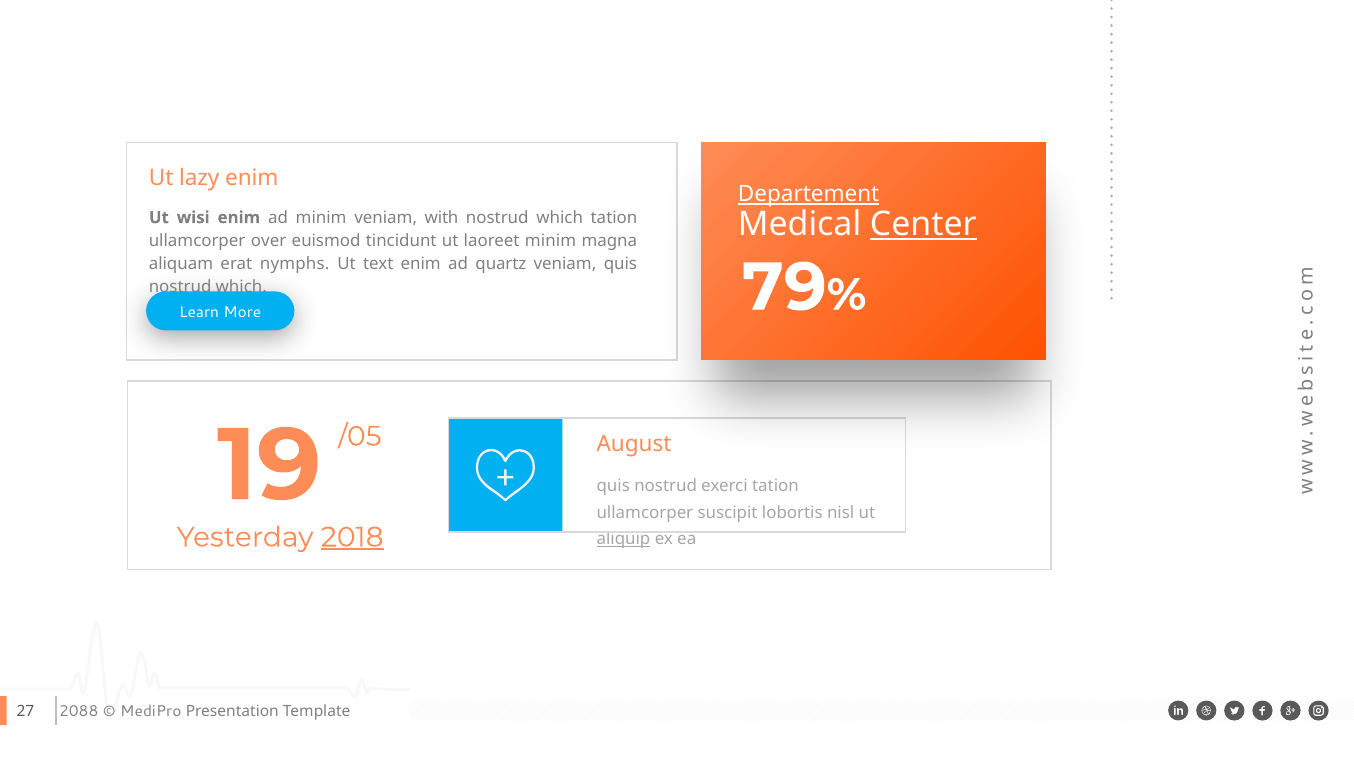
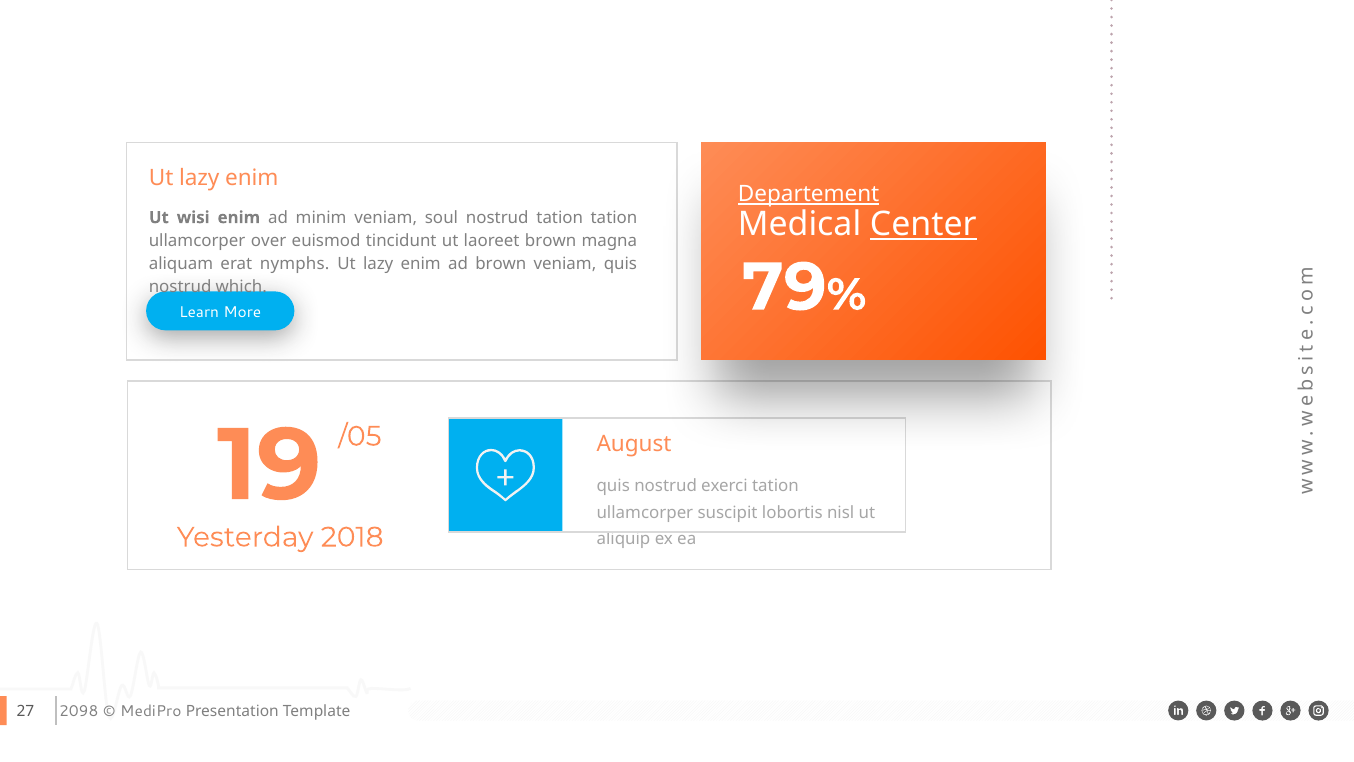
with: with -> soul (441, 217)
which: which -> tation (560, 217)
laoreet minim: minim -> brown (551, 241)
text: text -> lazy (378, 264)
ad quartz: quartz -> brown (501, 264)
2018 underline: present -> none (352, 537)
aliquip underline: present -> none (623, 539)
2088: 2088 -> 2098 (79, 711)
